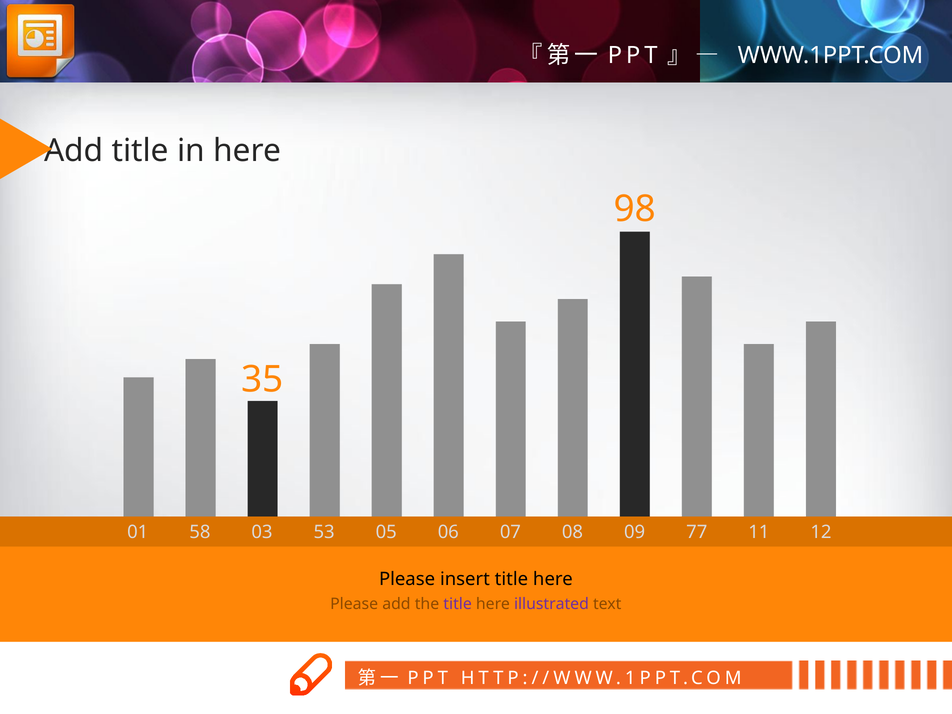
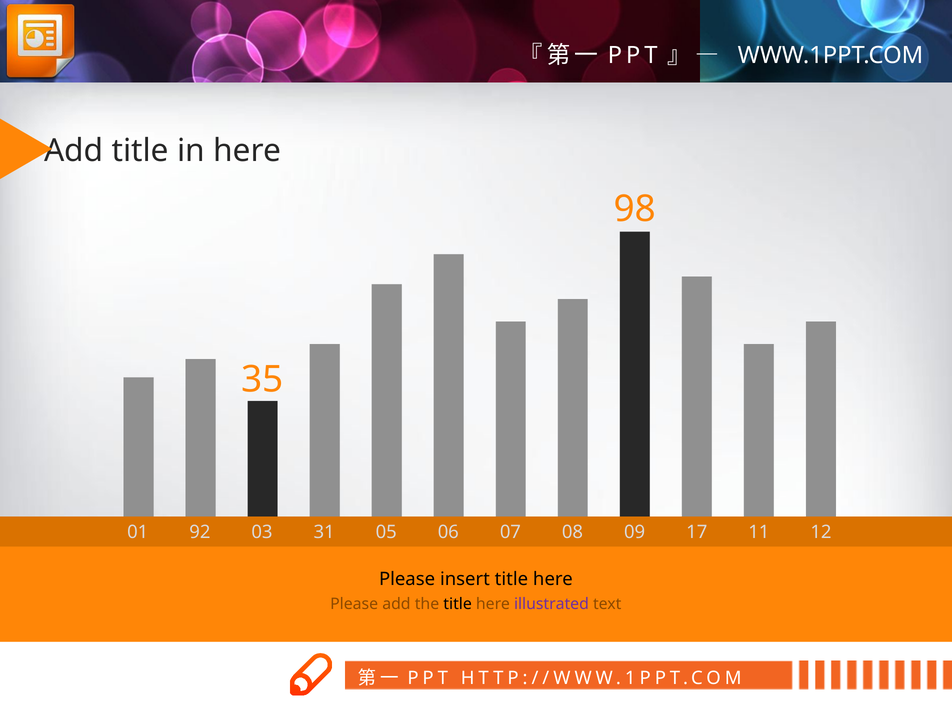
58: 58 -> 92 (200, 532)
53: 53 -> 31 (324, 532)
77: 77 -> 17 (697, 532)
title colour: purple -> black (458, 604)
